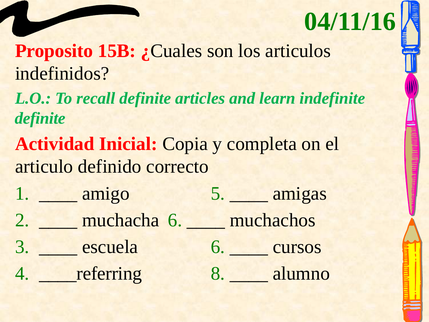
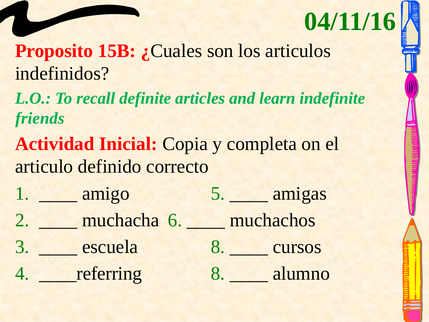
definite: definite -> friends (40, 118)
escuela 6: 6 -> 8 (218, 247)
